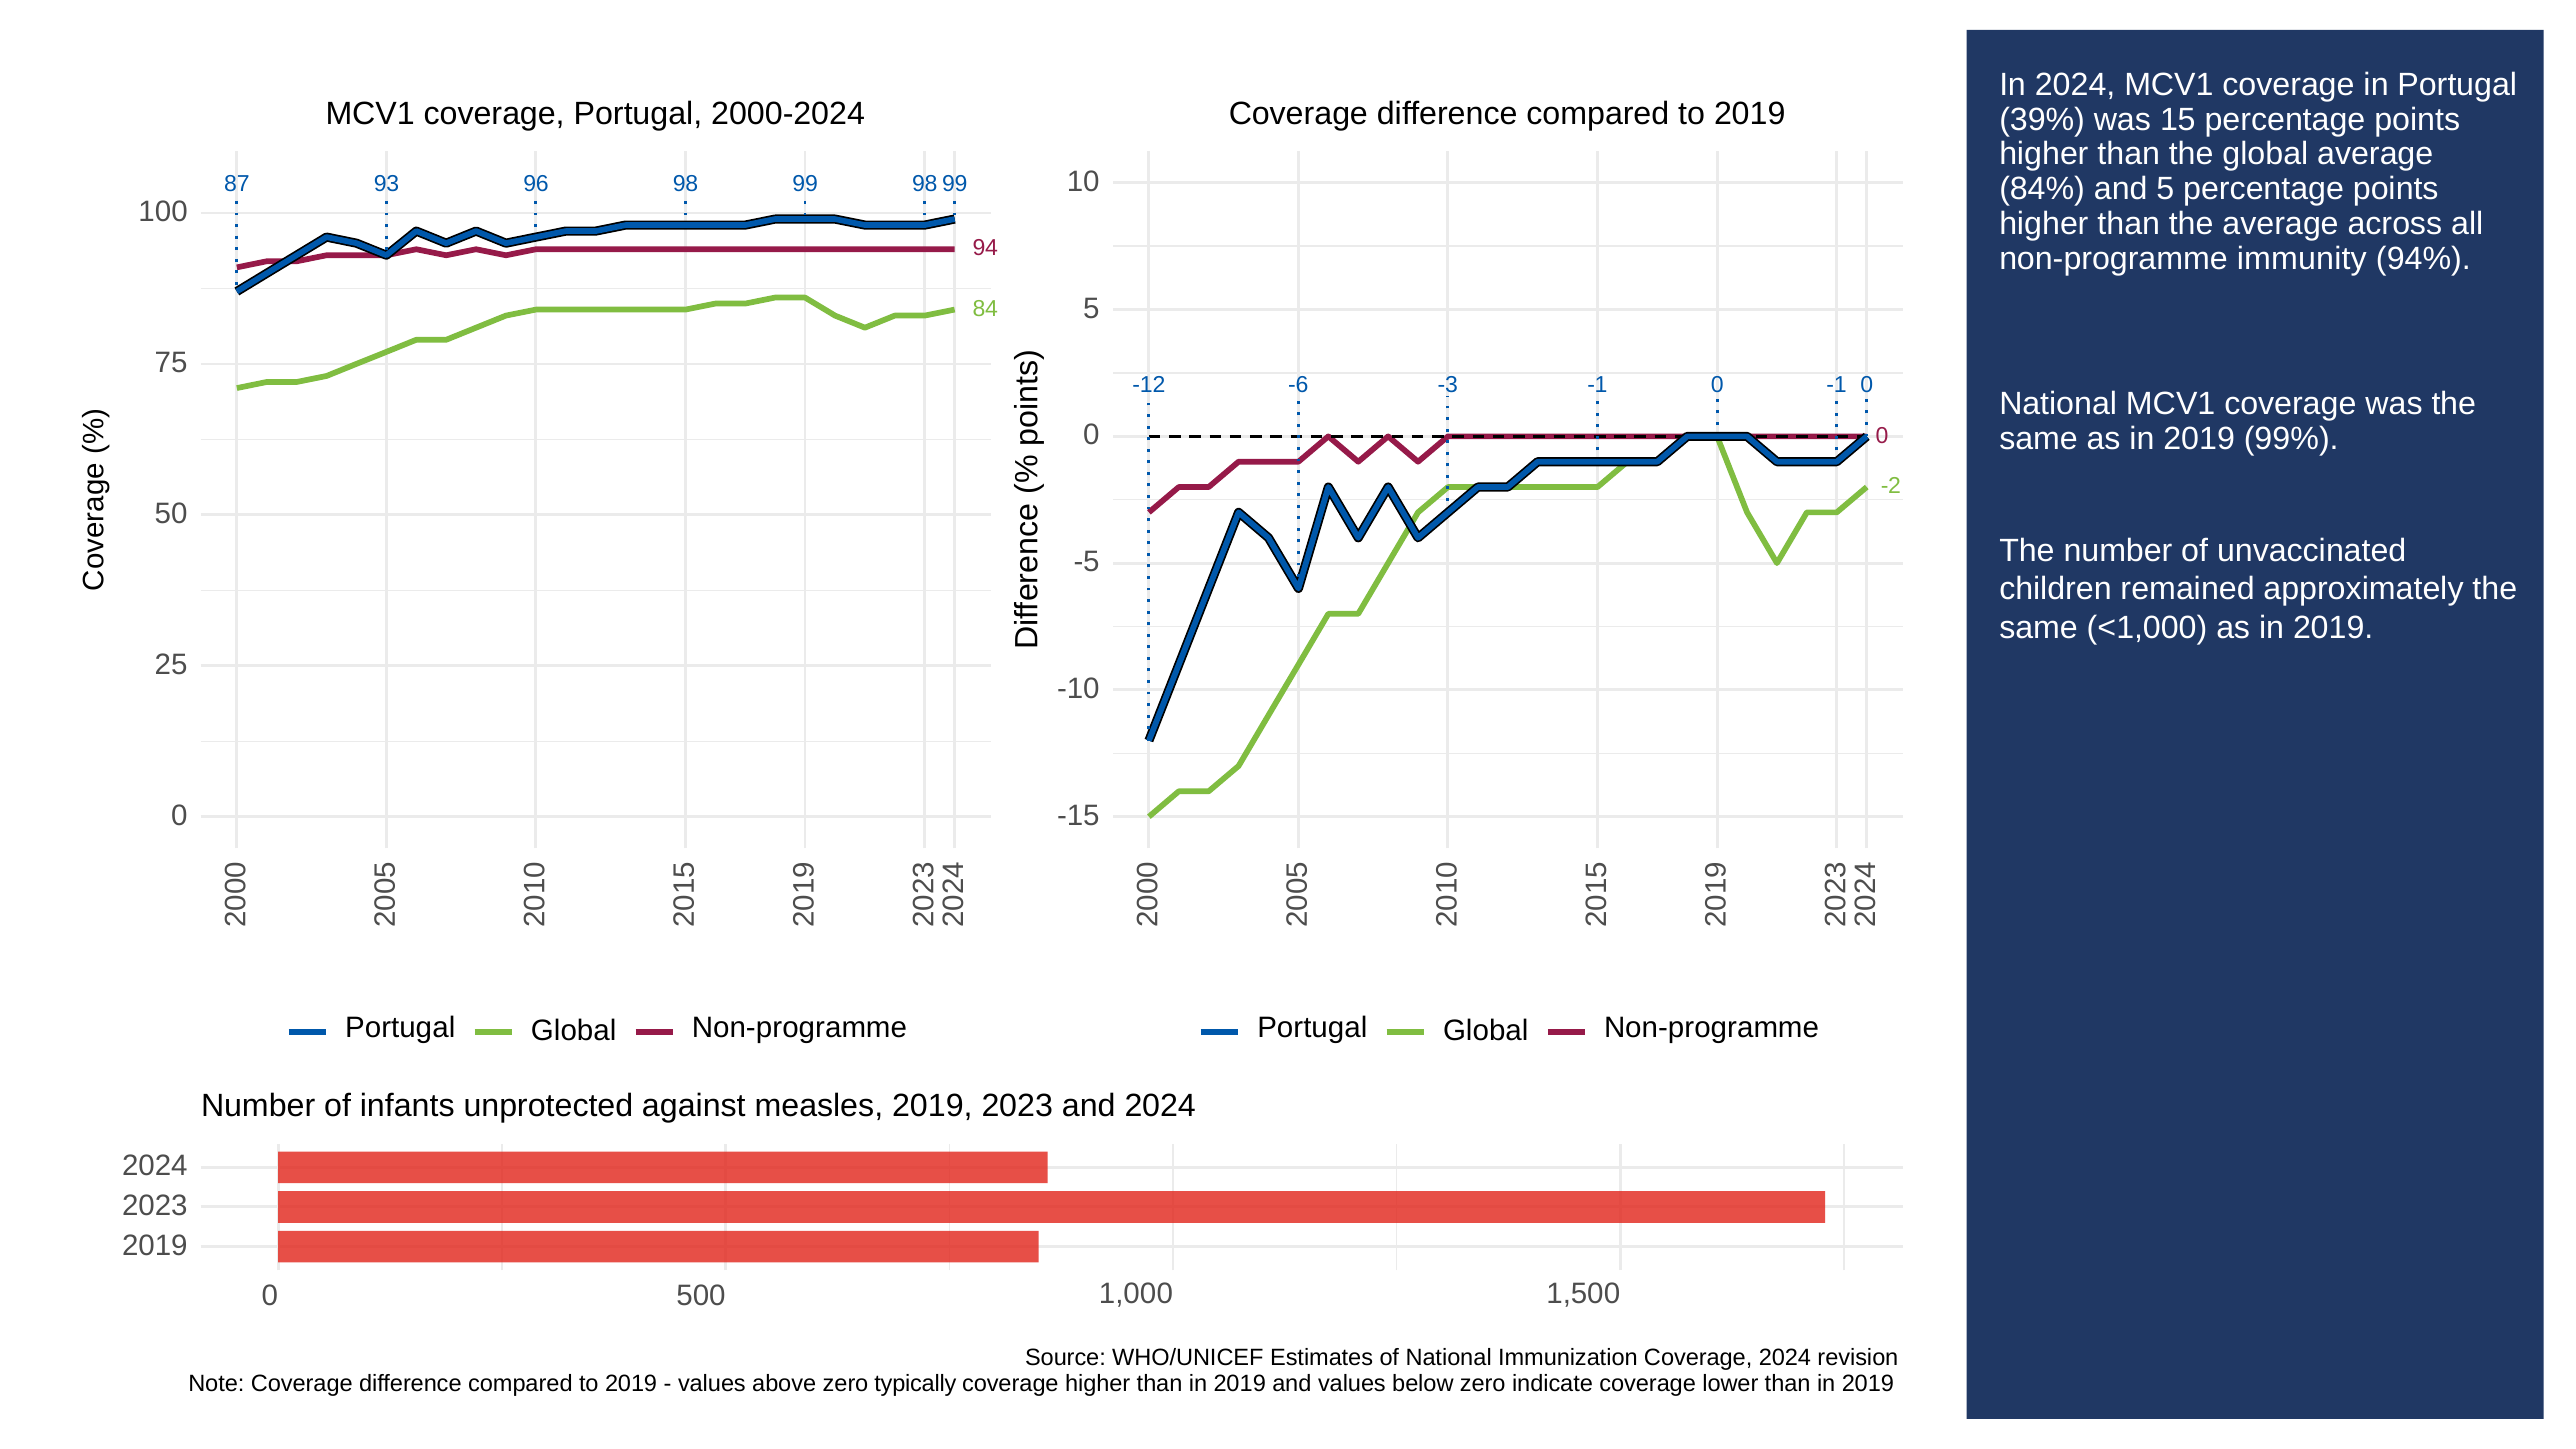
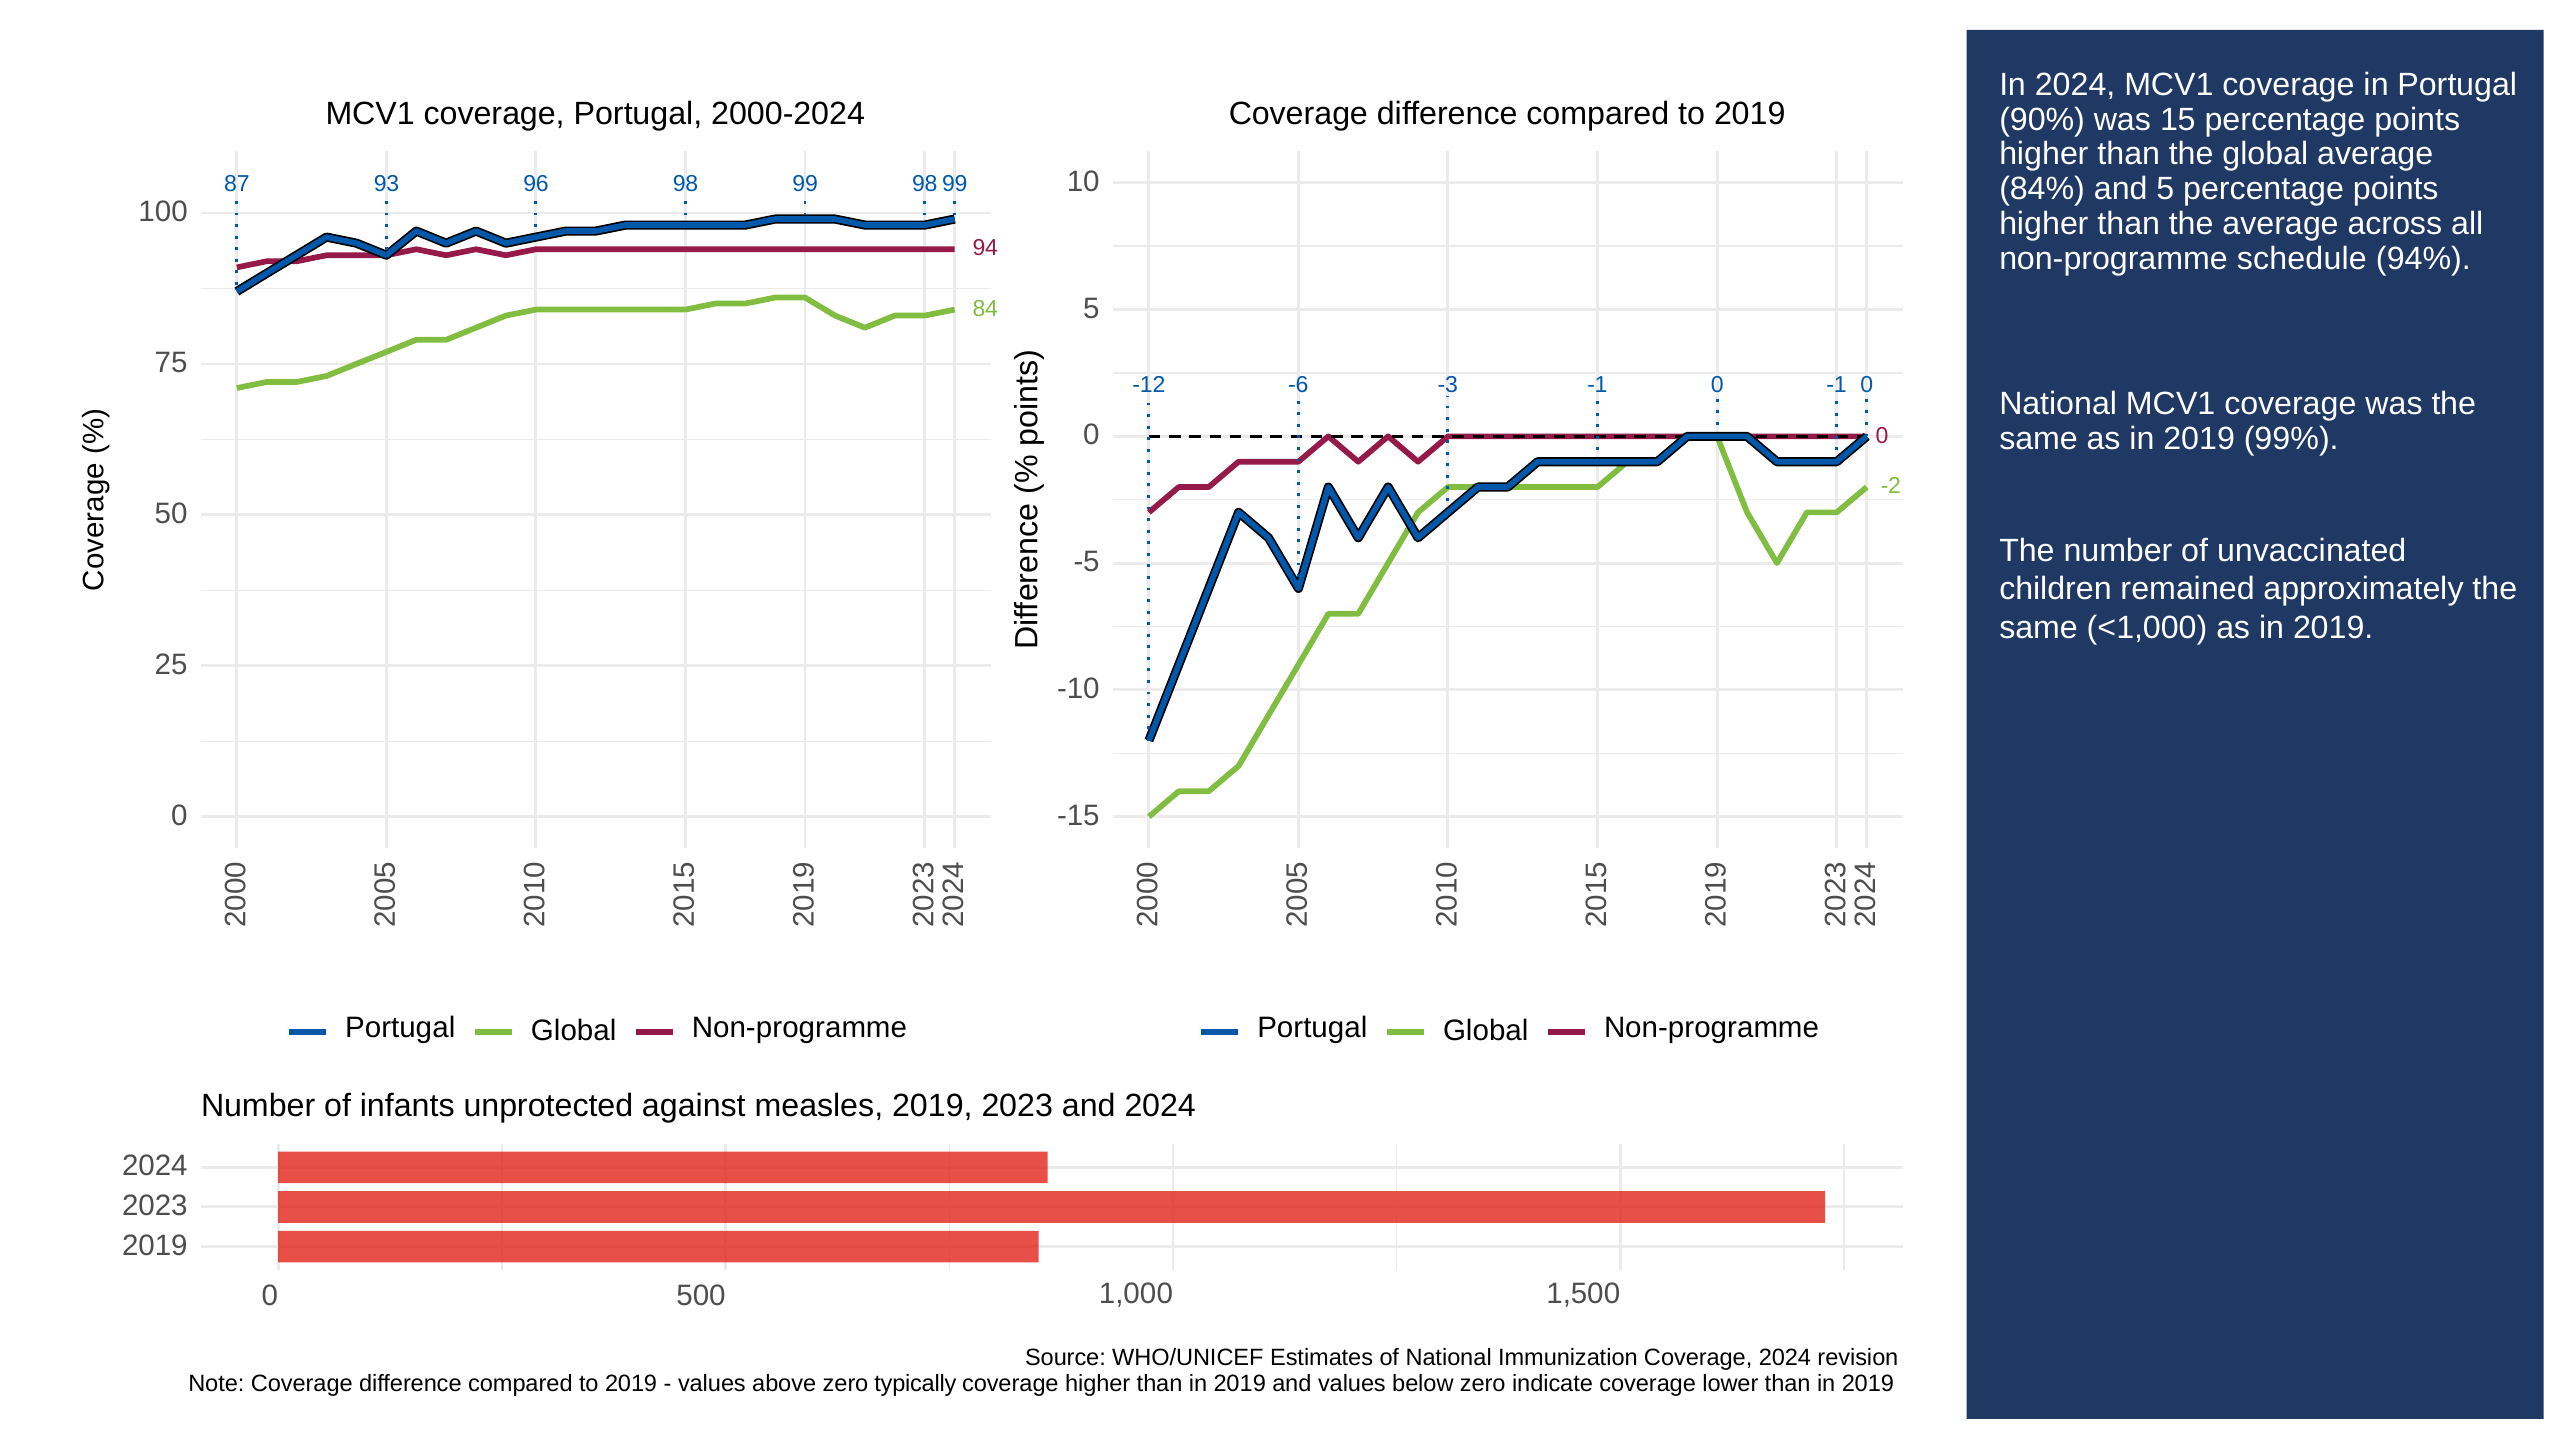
39%: 39% -> 90% (2042, 119)
immunity: immunity -> schedule (2302, 258)
